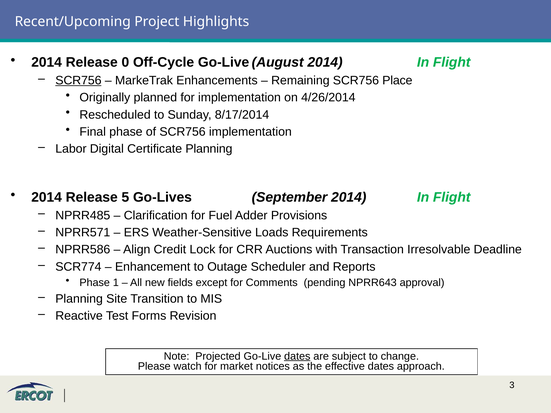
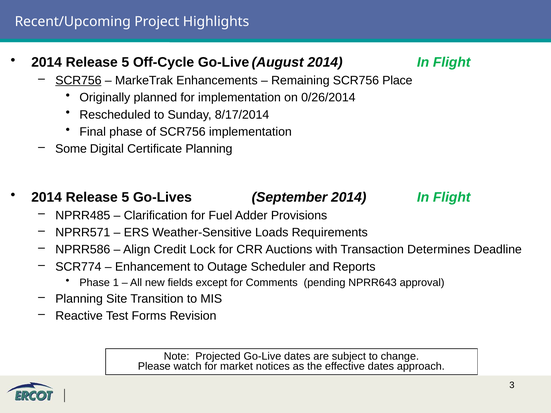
0: 0 -> 5 (125, 62)
4/26/2014: 4/26/2014 -> 0/26/2014 (328, 98)
Labor: Labor -> Some (71, 149)
Irresolvable: Irresolvable -> Determines (439, 250)
dates underline: present -> none (297, 356)
